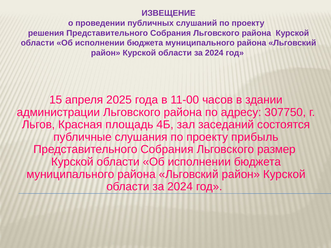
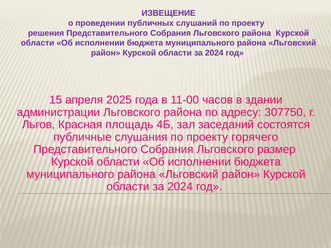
прибыль: прибыль -> горячего (255, 137)
